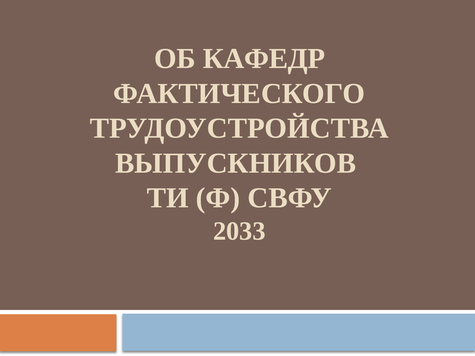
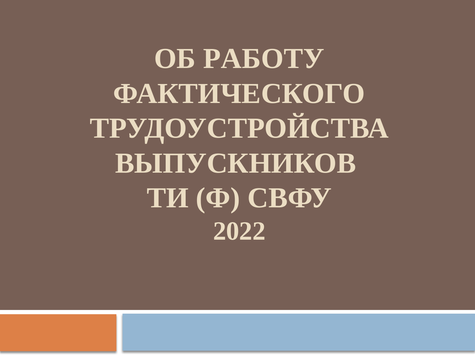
КАФЕДР: КАФЕДР -> РАБОТУ (264, 59)
2033: 2033 -> 2022 (239, 231)
